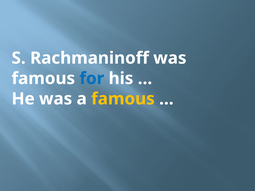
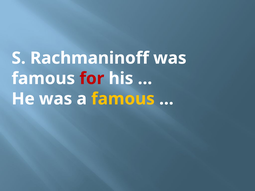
for colour: blue -> red (92, 79)
